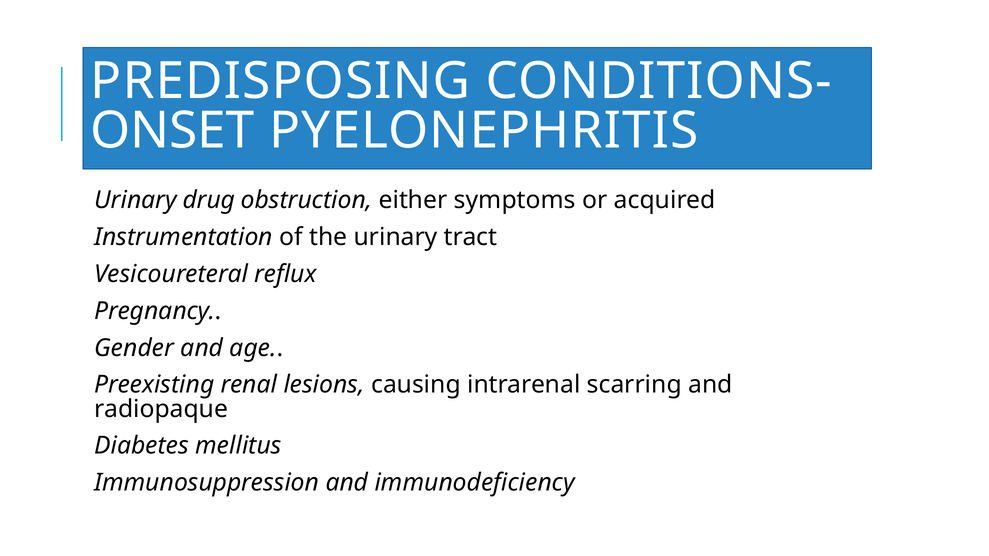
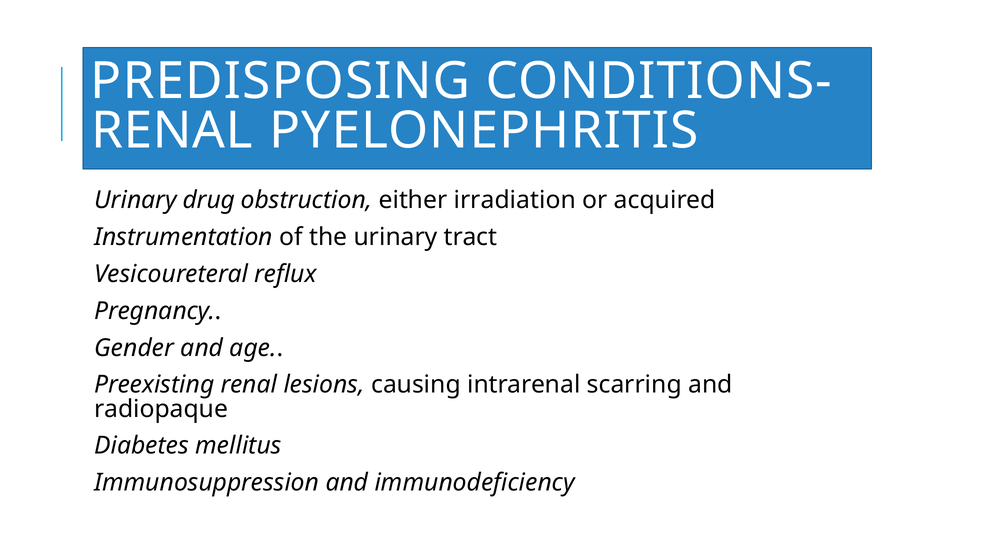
ONSET: ONSET -> RENAL (172, 131)
symptoms: symptoms -> irradiation (515, 200)
